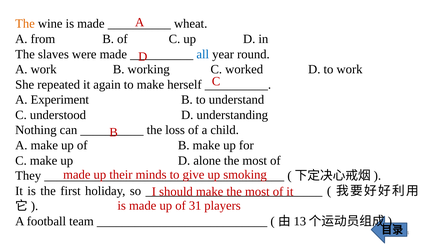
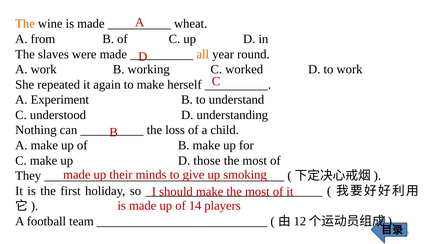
all colour: blue -> orange (203, 54)
alone: alone -> those (207, 161)
31: 31 -> 14 (195, 206)
13: 13 -> 12 (300, 221)
